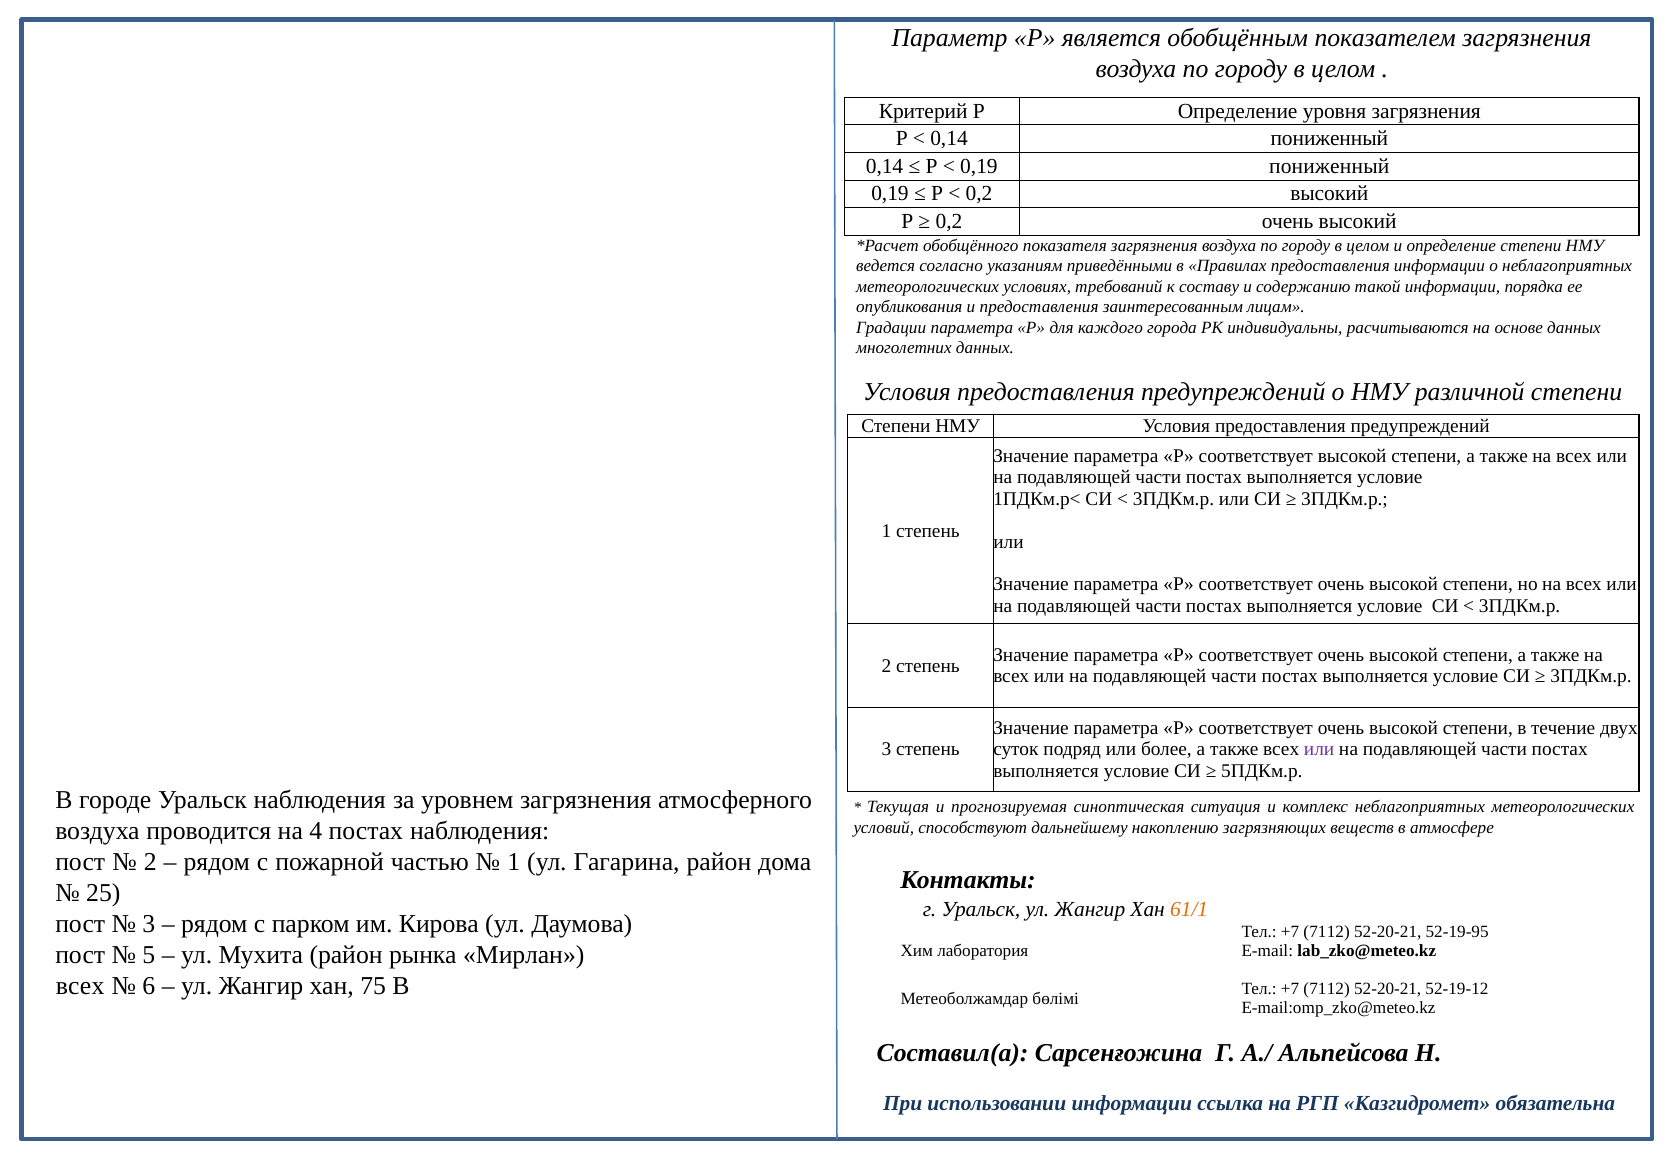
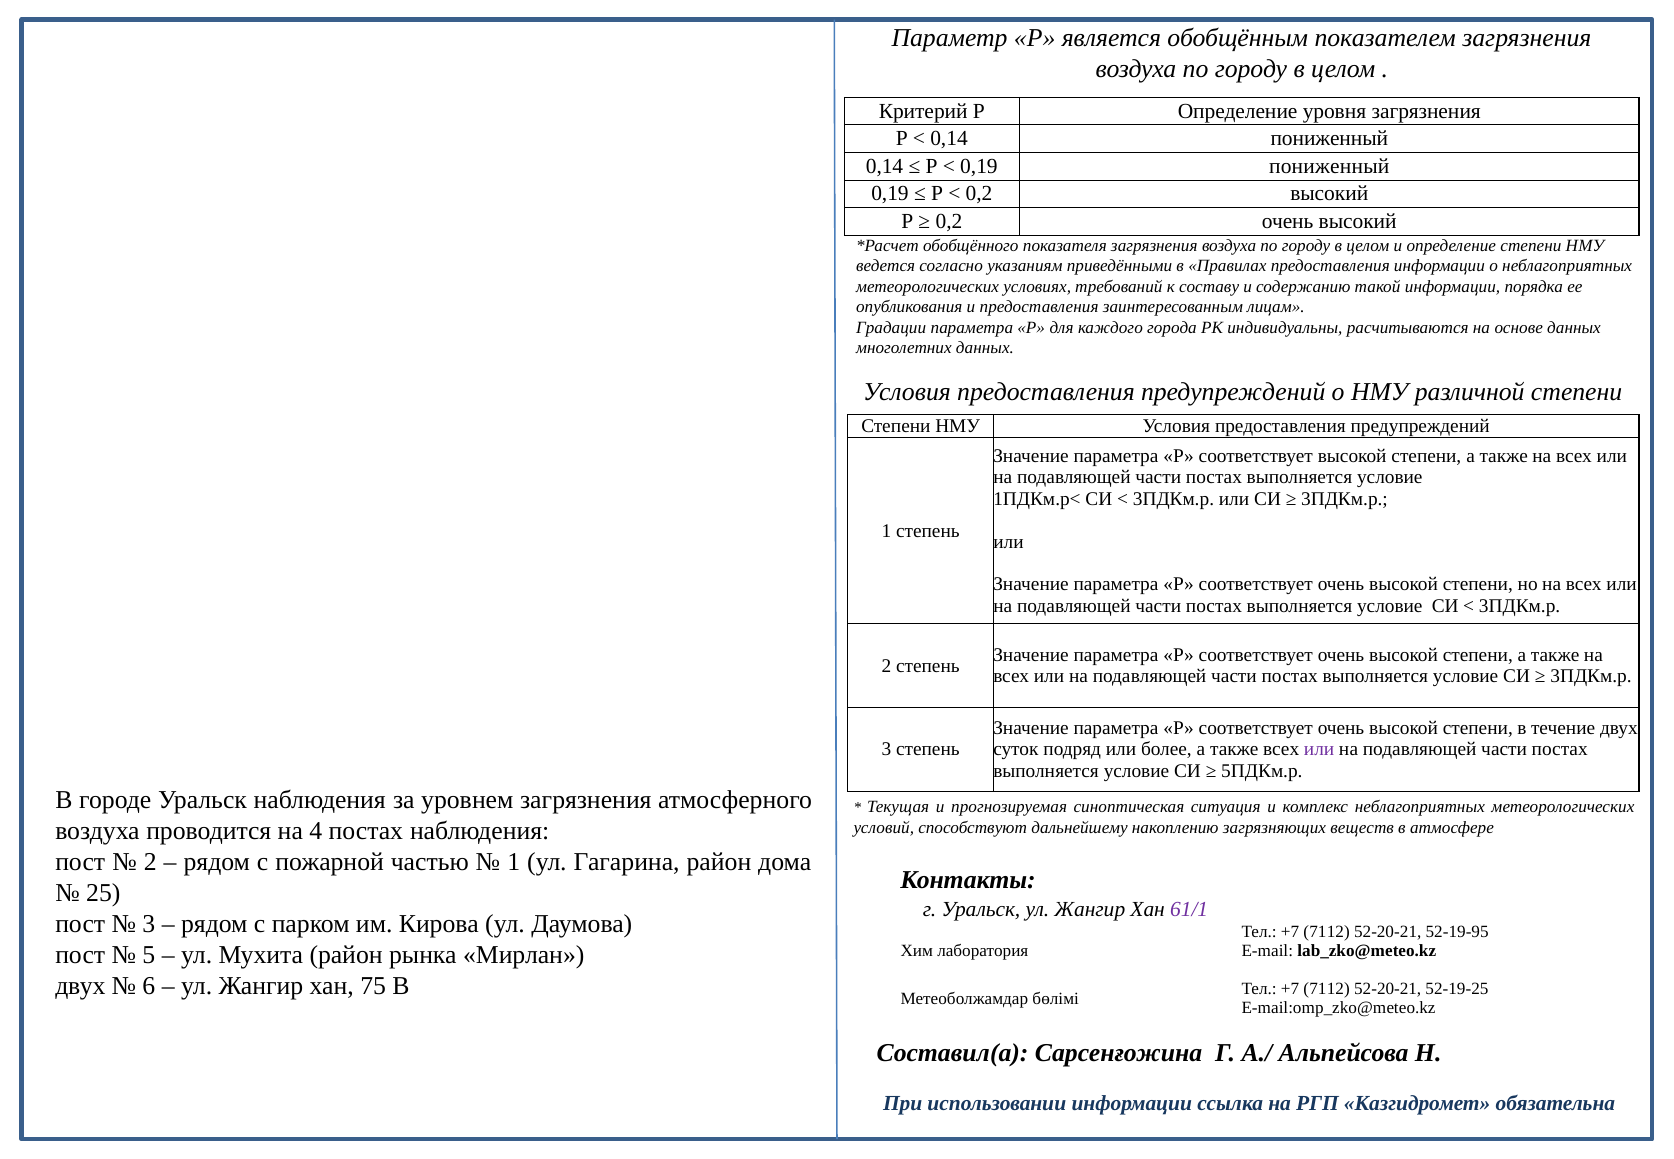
61/1 colour: orange -> purple (1189, 909)
всех: всех -> двух (80, 985)
52-19-12: 52-19-12 -> 52-19-25 (1457, 989)
